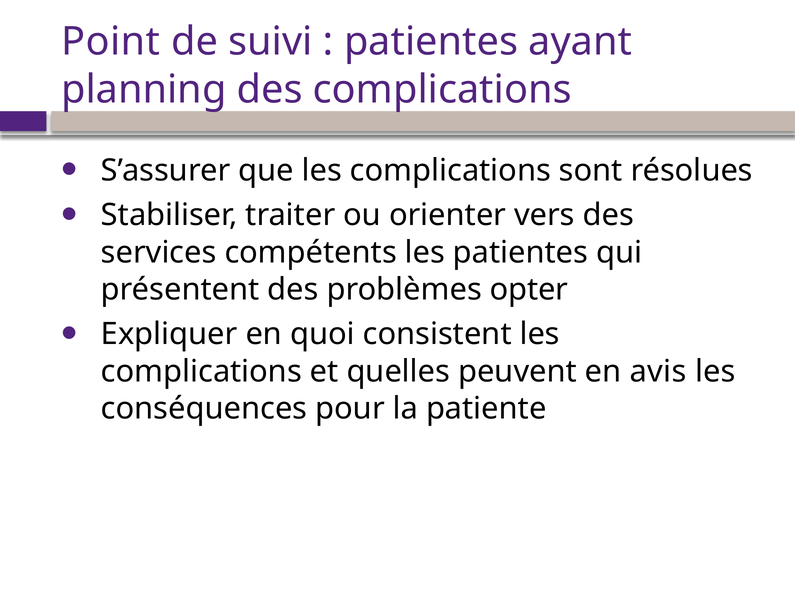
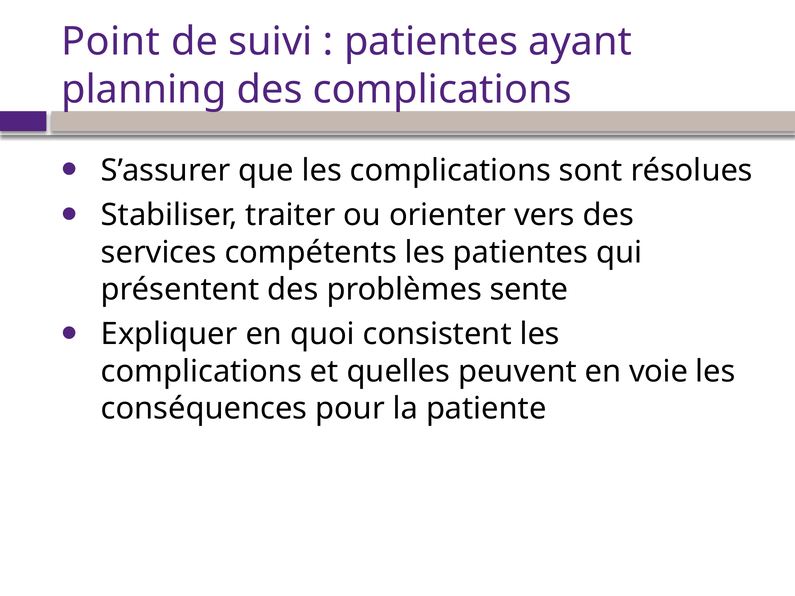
opter: opter -> sente (529, 290)
avis: avis -> voie (659, 372)
